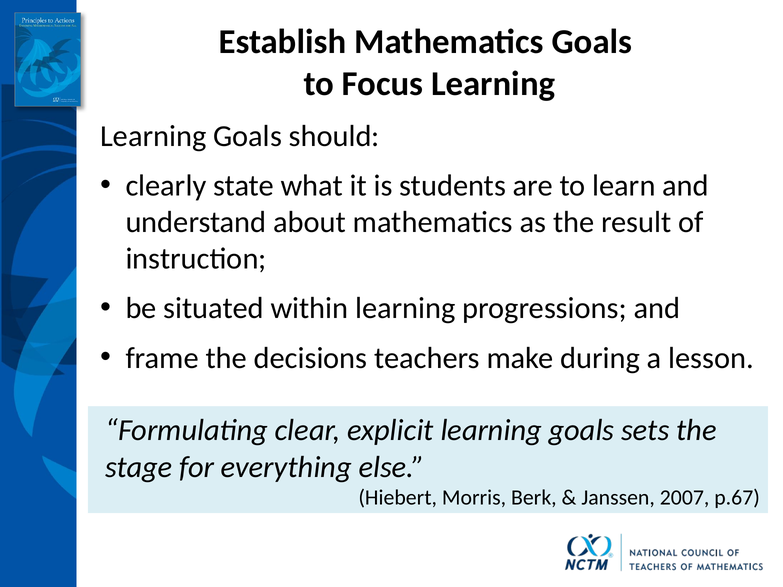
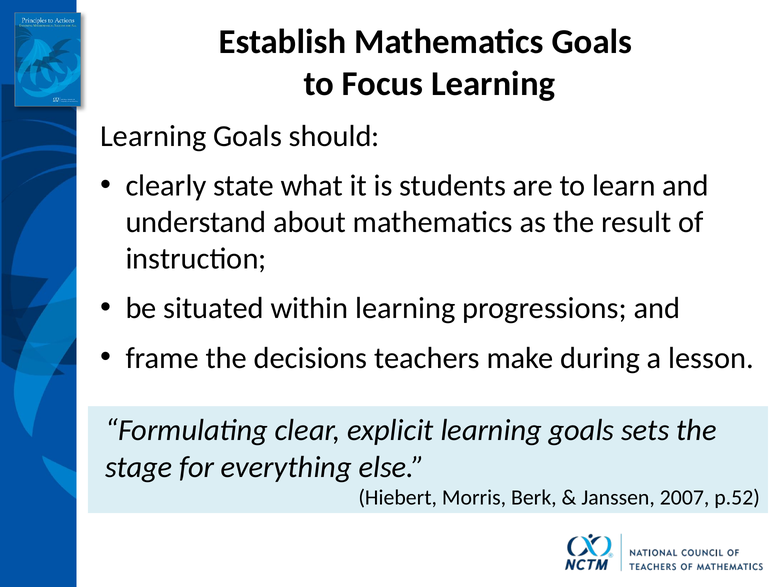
p.67: p.67 -> p.52 (737, 498)
